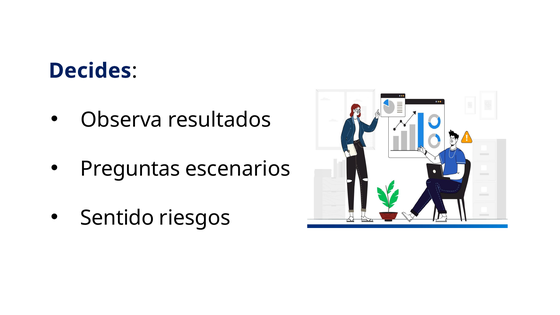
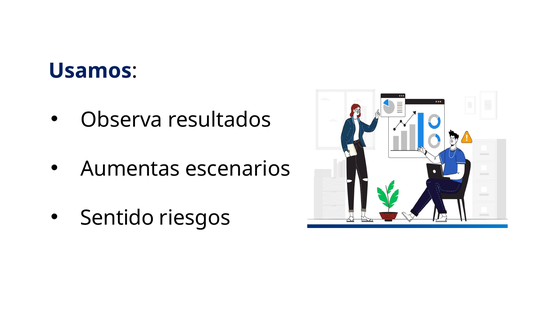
Decides: Decides -> Usamos (90, 71)
Preguntas: Preguntas -> Aumentas (130, 169)
